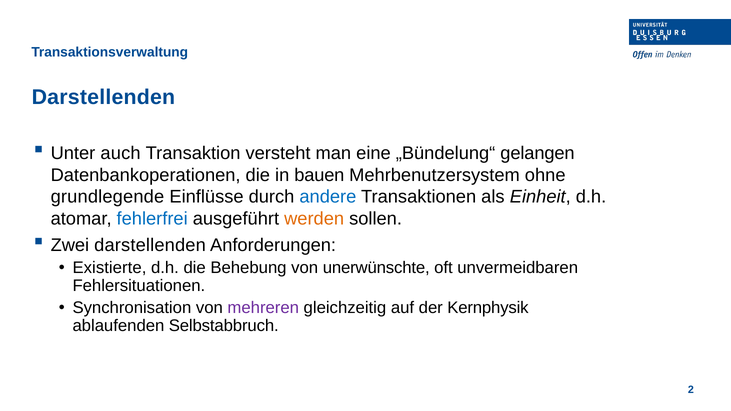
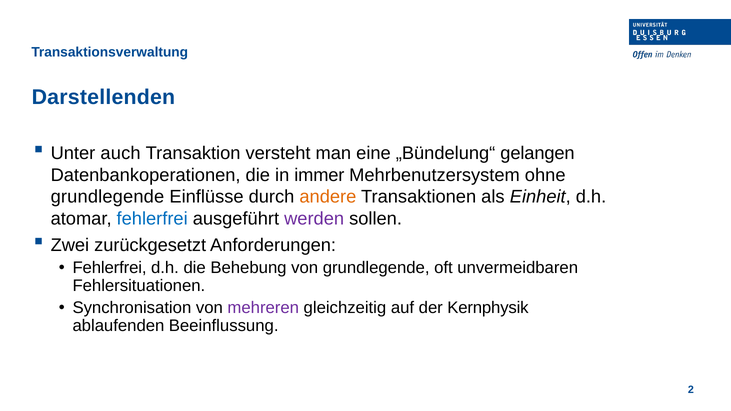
bauen: bauen -> immer (319, 175)
andere colour: blue -> orange (328, 197)
werden colour: orange -> purple (314, 219)
Zwei darstellenden: darstellenden -> zurückgesetzt (150, 245)
Existierte: Existierte -> Fehlerfrei (110, 268)
von unerwünschte: unerwünschte -> grundlegende (376, 268)
Selbstabbruch: Selbstabbruch -> Beeinflussung (224, 326)
